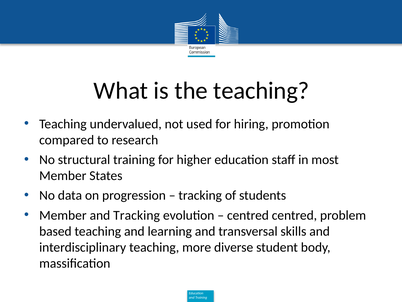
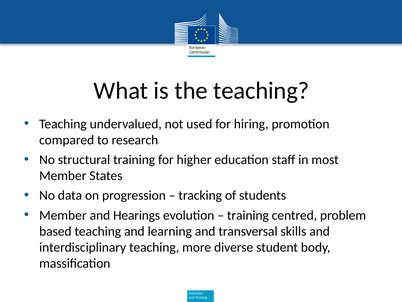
and Tracking: Tracking -> Hearings (137, 215)
centred: centred -> training (248, 215)
